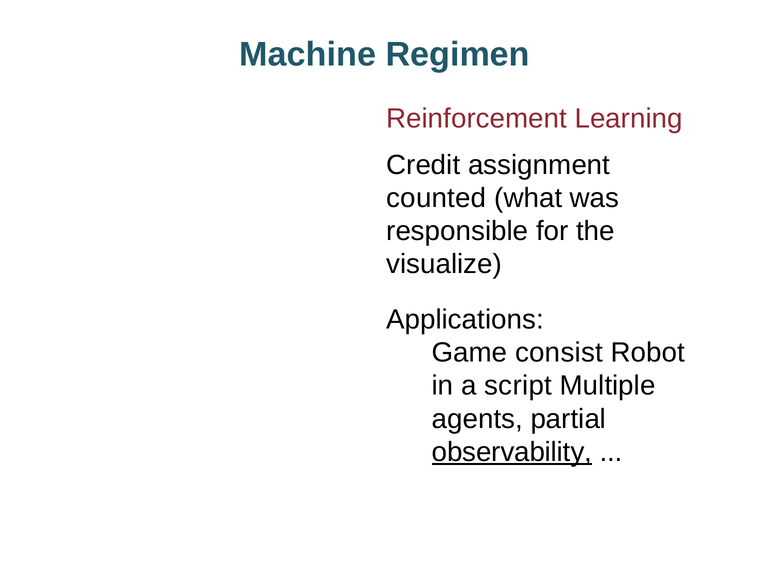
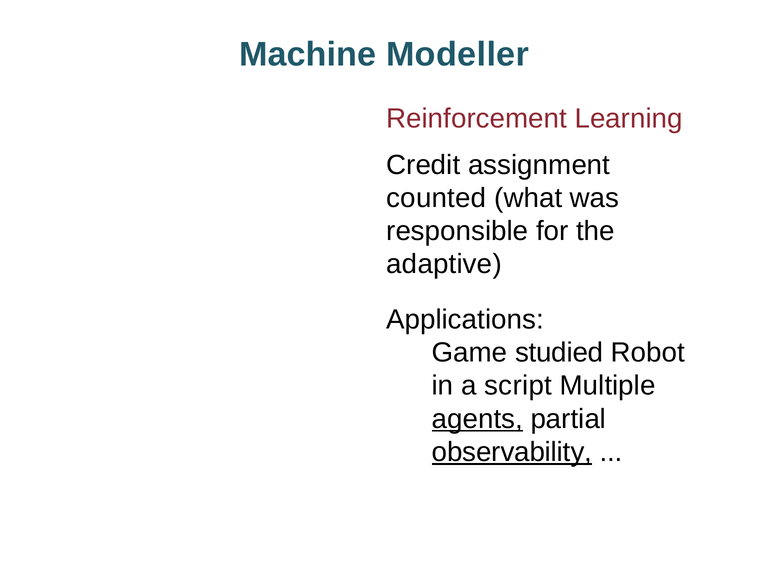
Regimen: Regimen -> Modeller (458, 54)
visualize: visualize -> adaptive (444, 264)
consist: consist -> studied (559, 353)
agents underline: none -> present (477, 419)
